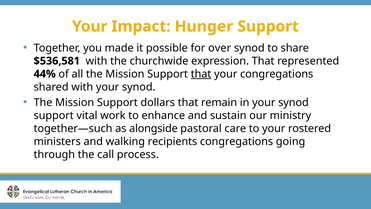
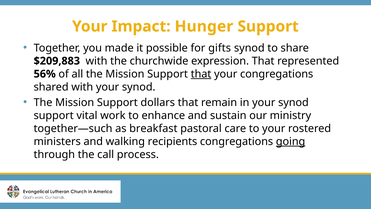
over: over -> gifts (220, 48)
$536,581: $536,581 -> $209,883 (57, 61)
44%: 44% -> 56% (45, 74)
alongside: alongside -> breakfast (153, 128)
going underline: none -> present (291, 141)
